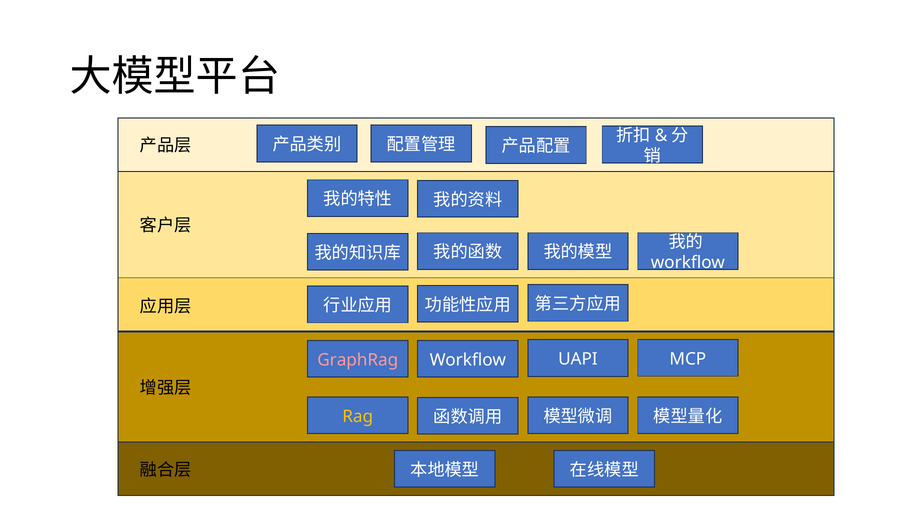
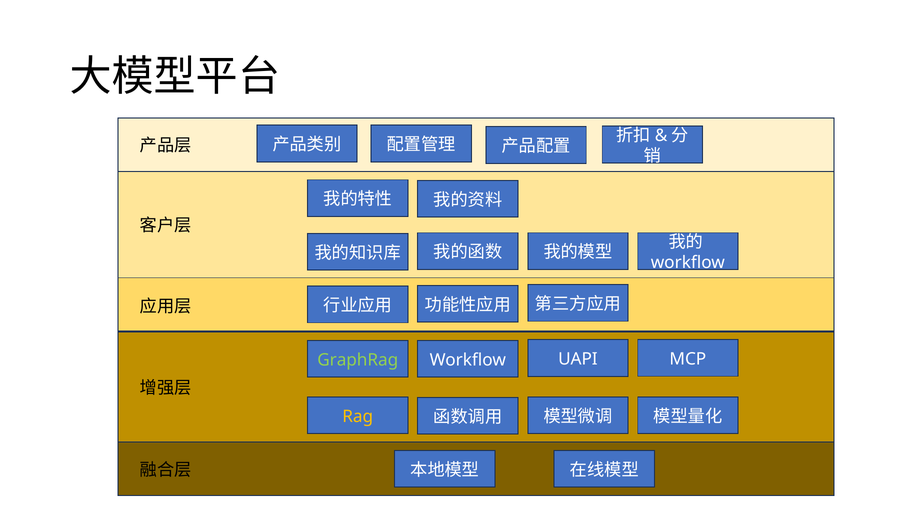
GraphRag colour: pink -> light green (358, 360)
